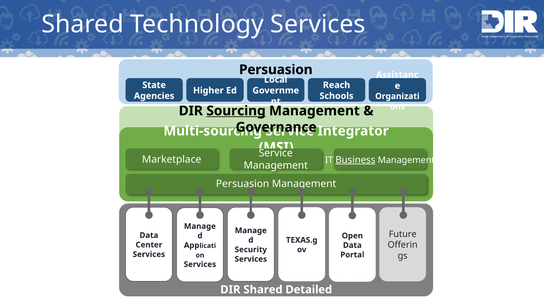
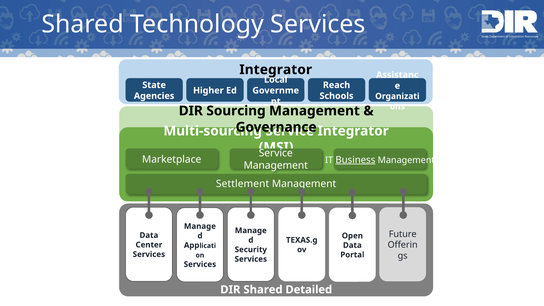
Persuasion: Persuasion -> Integrator (276, 70)
Sourcing underline: present -> none (236, 111)
Persuasion: Persuasion -> Settlement (243, 184)
